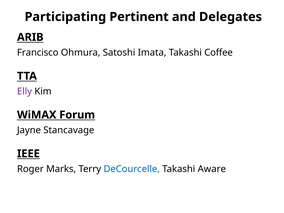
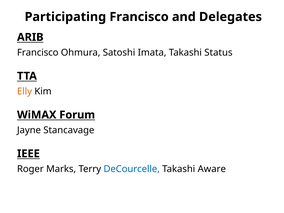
Participating Pertinent: Pertinent -> Francisco (139, 17)
Coffee: Coffee -> Status (218, 53)
Elly colour: purple -> orange (25, 91)
